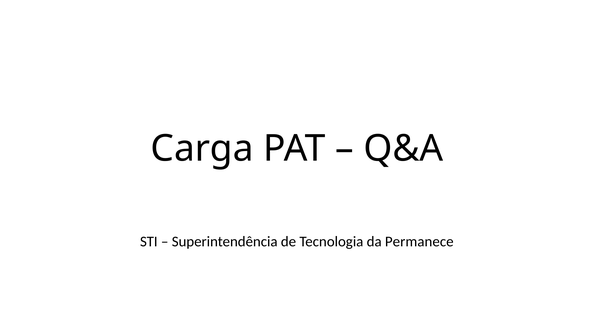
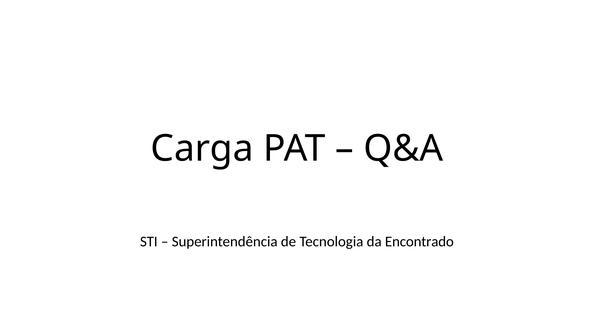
Permanece: Permanece -> Encontrado (419, 242)
